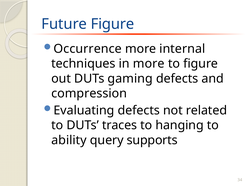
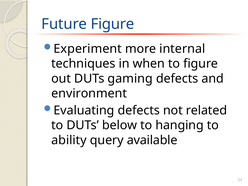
Occurrence: Occurrence -> Experiment (88, 49)
in more: more -> when (149, 64)
compression: compression -> environment (89, 93)
traces: traces -> below (120, 125)
supports: supports -> available (152, 140)
